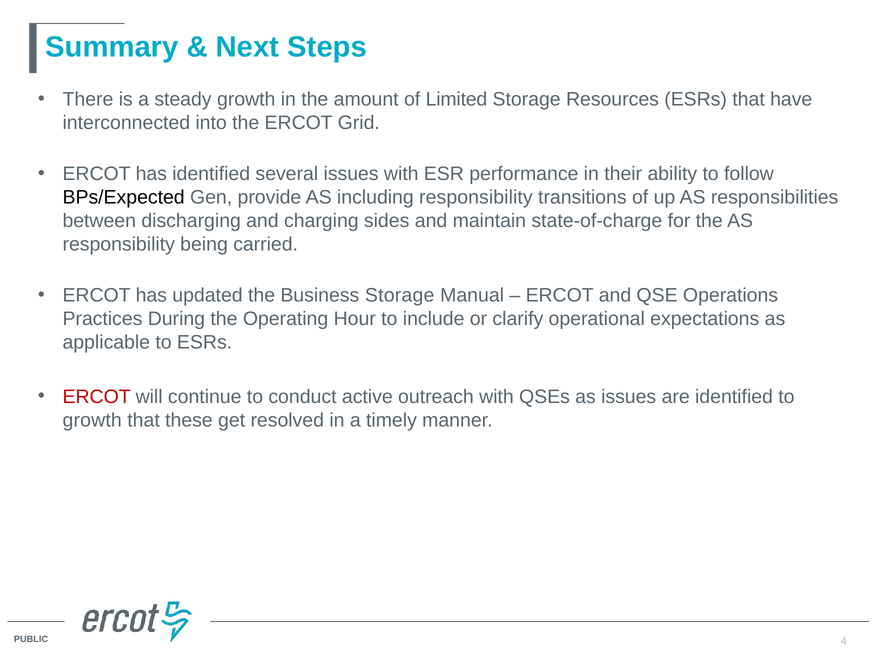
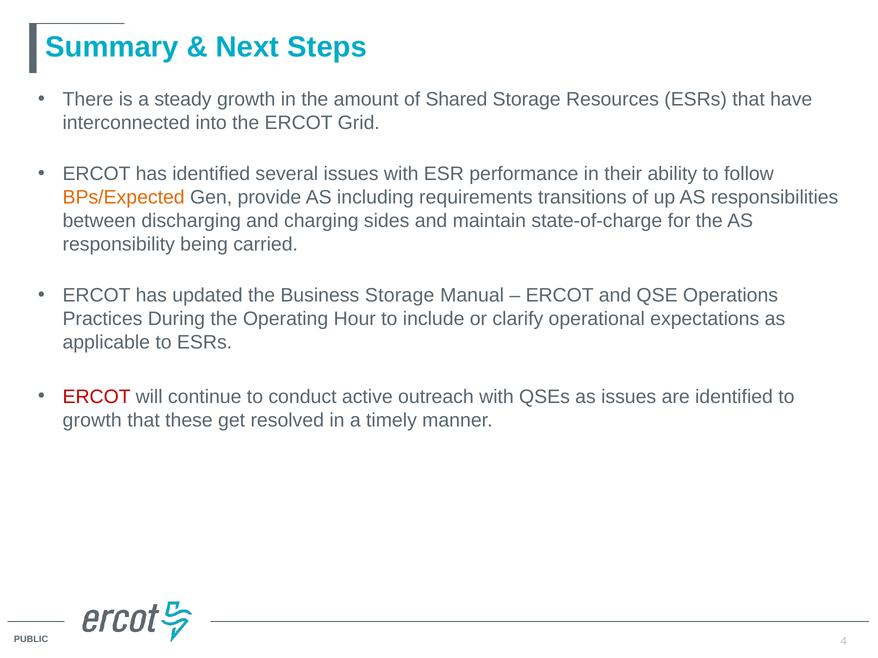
Limited: Limited -> Shared (456, 100)
BPs/Expected colour: black -> orange (124, 198)
including responsibility: responsibility -> requirements (476, 198)
